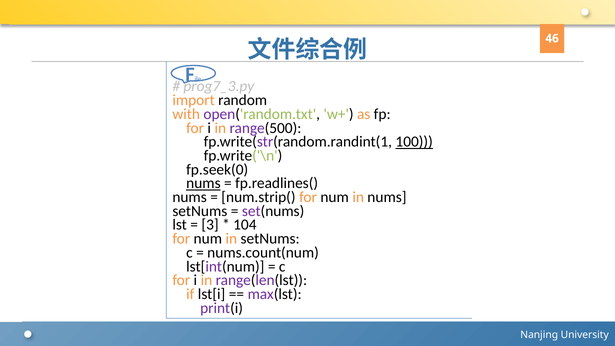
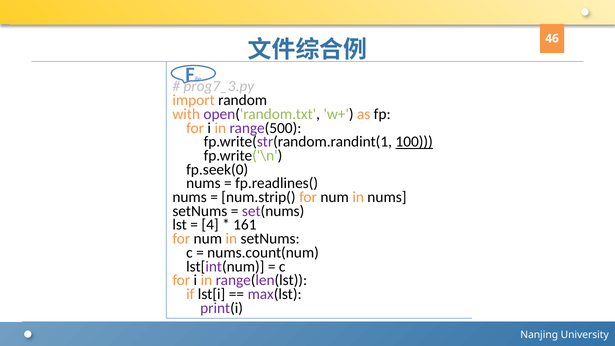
nums underline: present -> none (203, 183)
3: 3 -> 4 (210, 225)
104: 104 -> 161 (245, 225)
